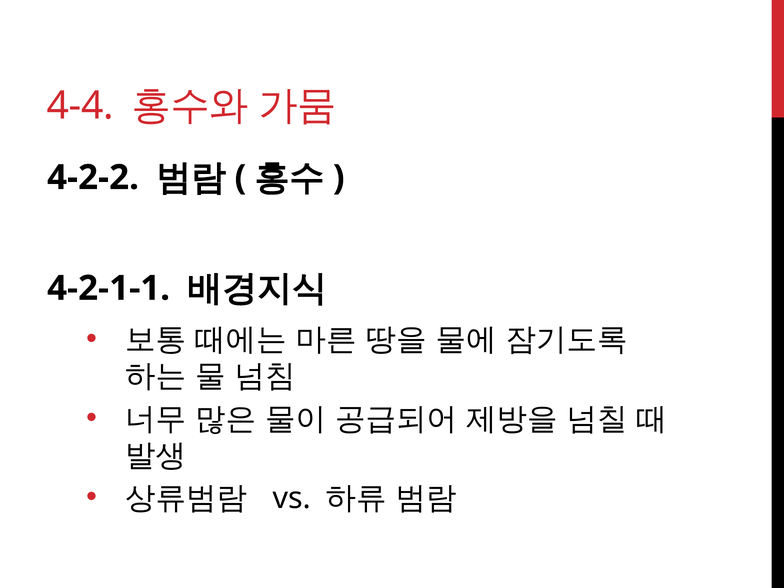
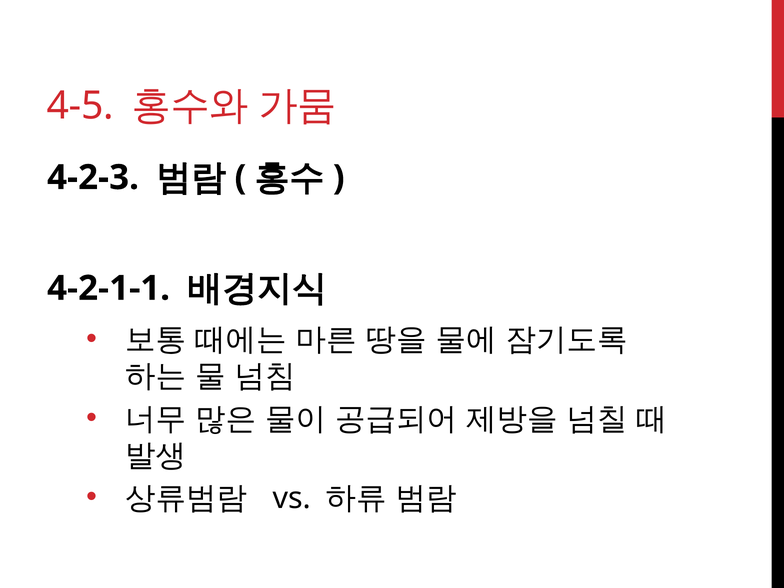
4-4: 4-4 -> 4-5 (80, 106)
4-2-2: 4-2-2 -> 4-2-3 (93, 178)
